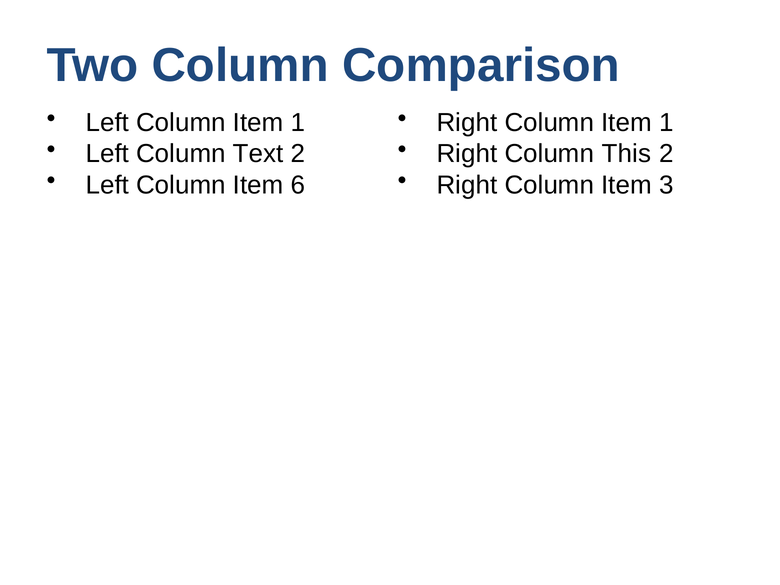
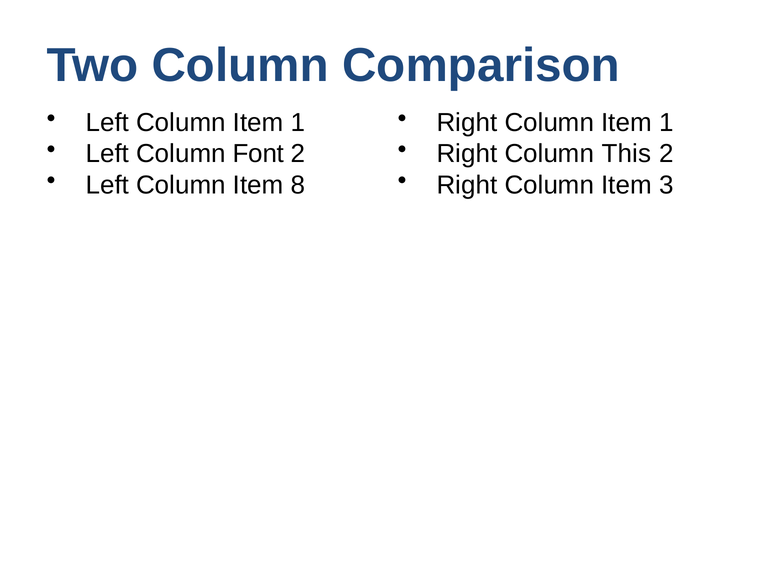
Text: Text -> Font (258, 154)
6: 6 -> 8 (298, 185)
